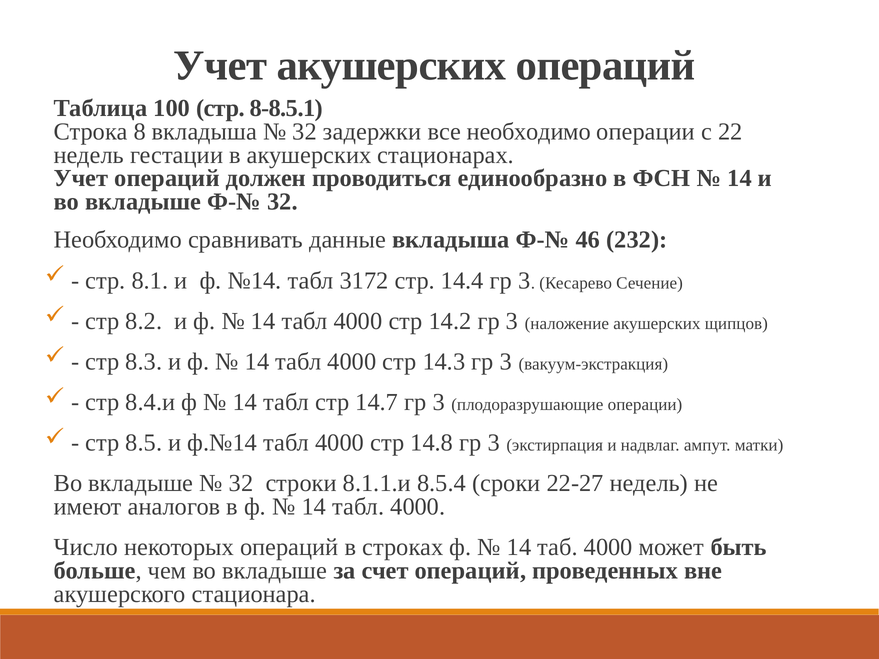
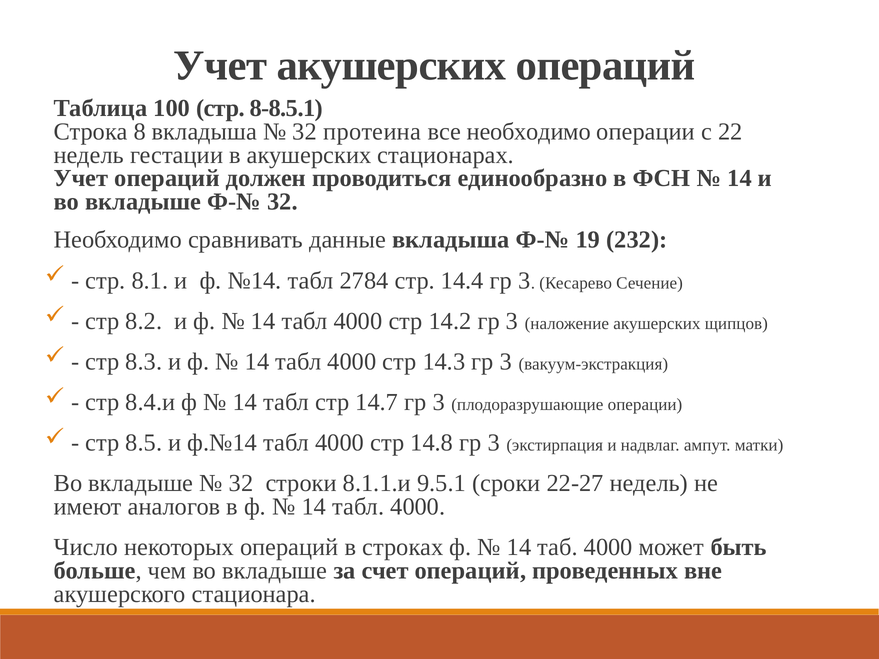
задержки: задержки -> протеина (372, 132)
46: 46 -> 19 (588, 240)
3172: 3172 -> 2784 (364, 281)
8.5.4: 8.5.4 -> 9.5.1 (442, 483)
